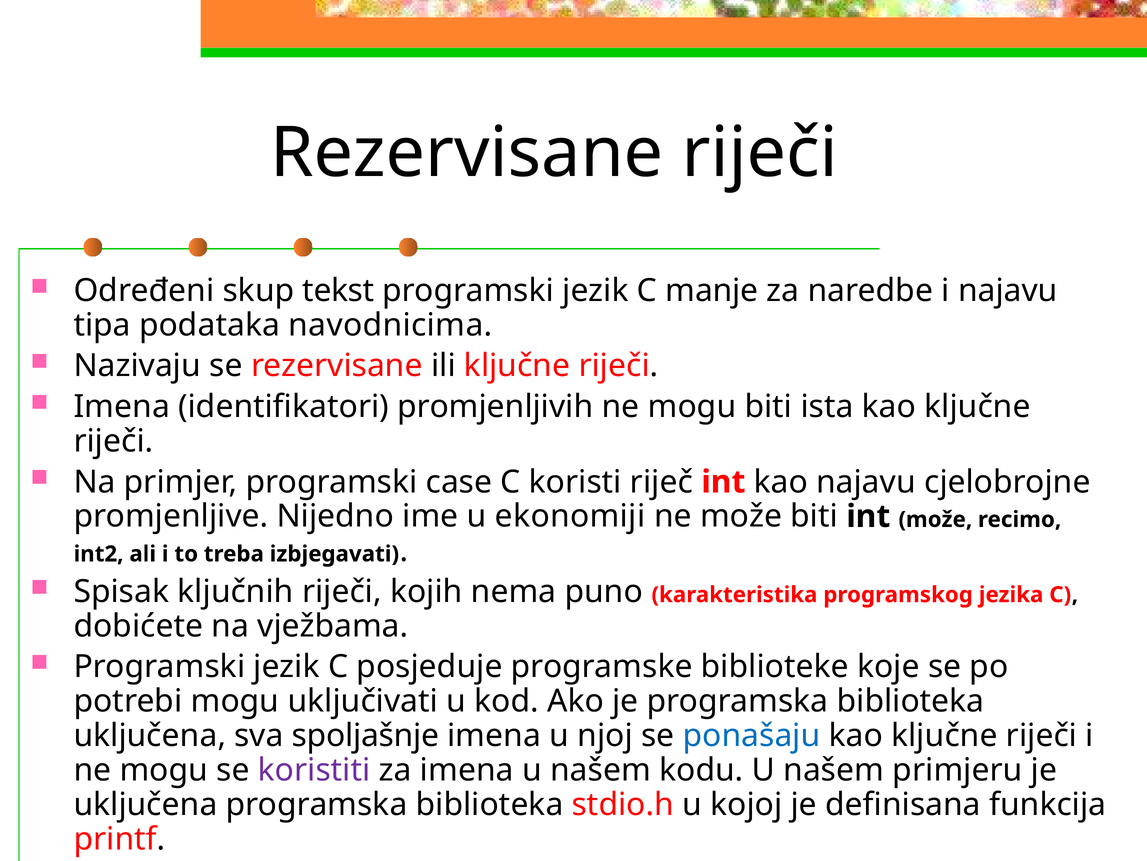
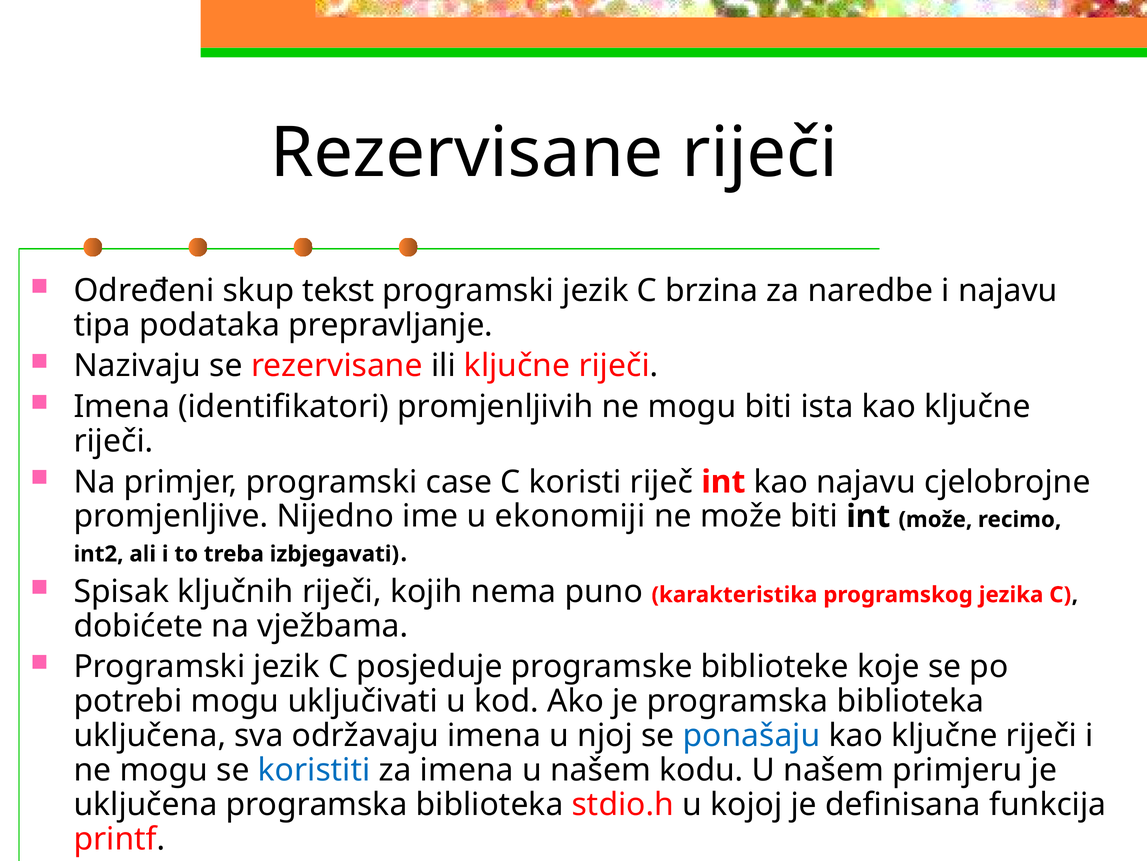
manje: manje -> brzina (712, 290)
navodnicima: navodnicima -> prepravljanje (391, 325)
spoljašnje: spoljašnje -> održavaju (365, 735)
koristiti colour: purple -> blue (314, 770)
